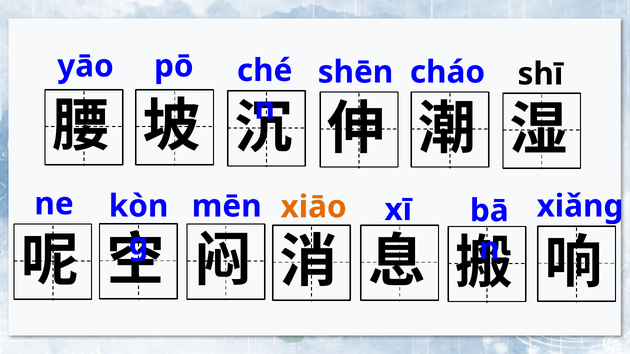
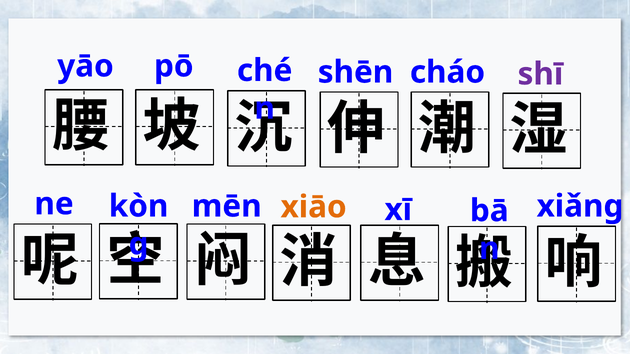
shī colour: black -> purple (540, 74)
